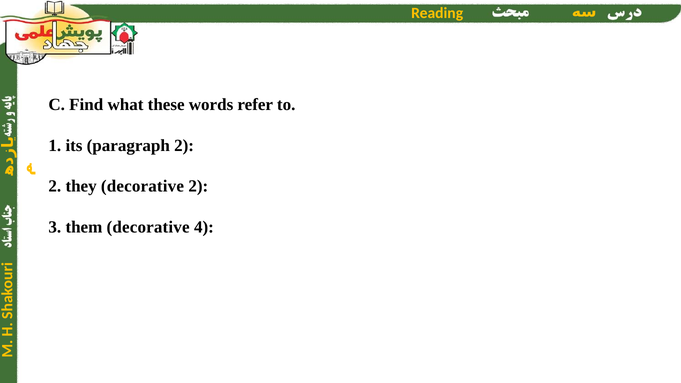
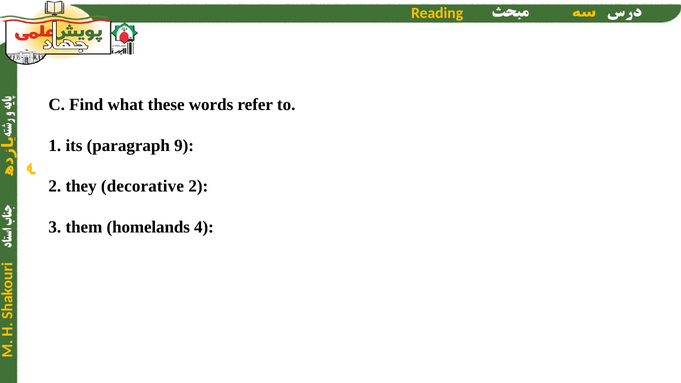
paragraph 2: 2 -> 9 (184, 145)
them decorative: decorative -> homelands (148, 227)
